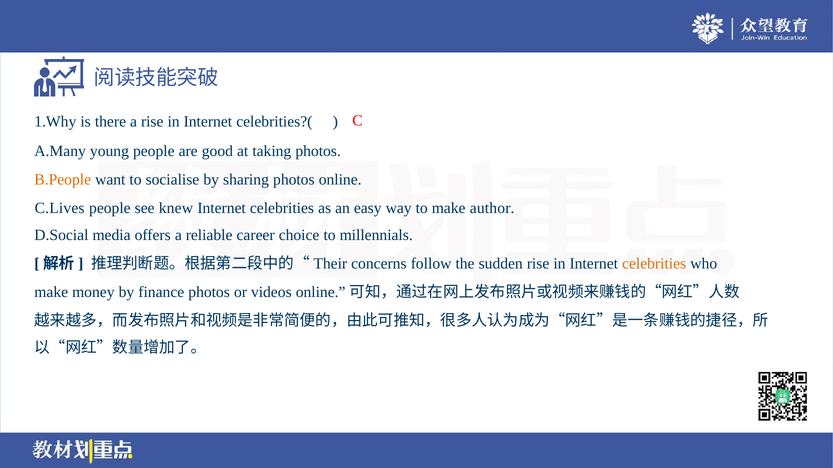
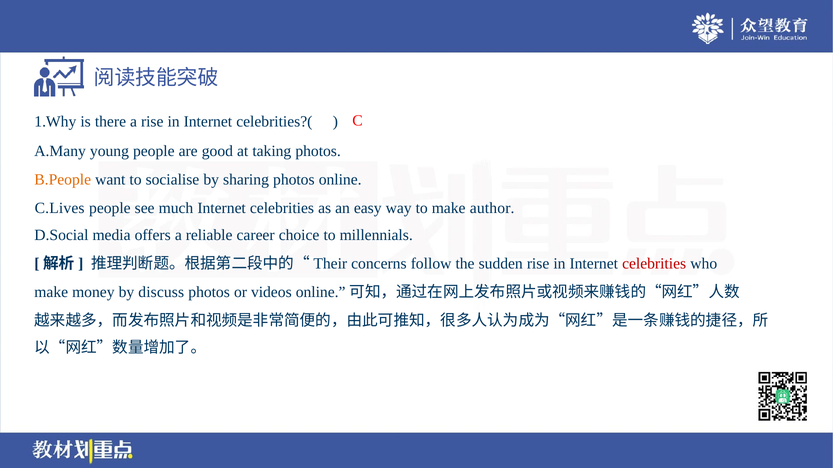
knew: knew -> much (176, 208)
celebrities colour: orange -> red (654, 264)
finance: finance -> discuss (161, 292)
